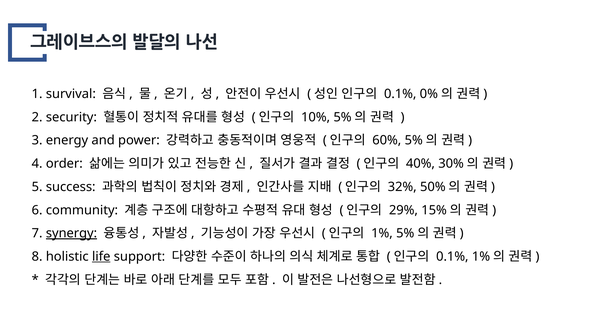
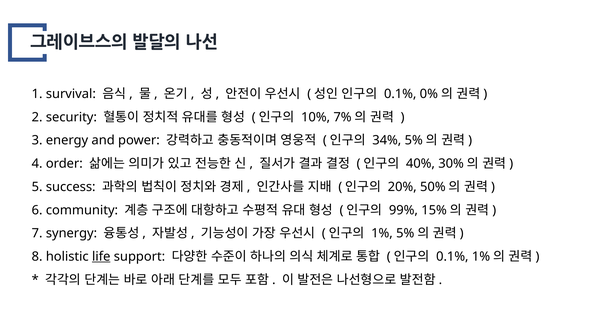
10% 5%: 5% -> 7% (343, 117)
60%: 60% -> 34% (387, 141)
32%: 32% -> 20% (402, 187)
29%: 29% -> 99% (403, 210)
synergy underline: present -> none (71, 234)
